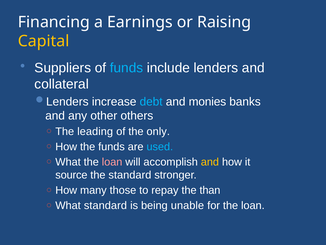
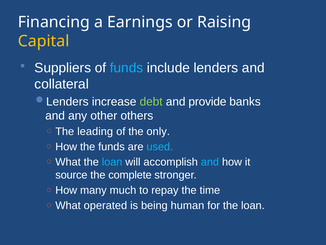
debt colour: light blue -> light green (151, 101)
monies: monies -> provide (207, 101)
loan colour: pink -> light blue (112, 162)
and colour: yellow -> light blue (210, 162)
the standard: standard -> complete (130, 175)
those: those -> much (123, 190)
than: than -> time (210, 190)
What standard: standard -> operated (105, 205)
unable: unable -> human (187, 205)
